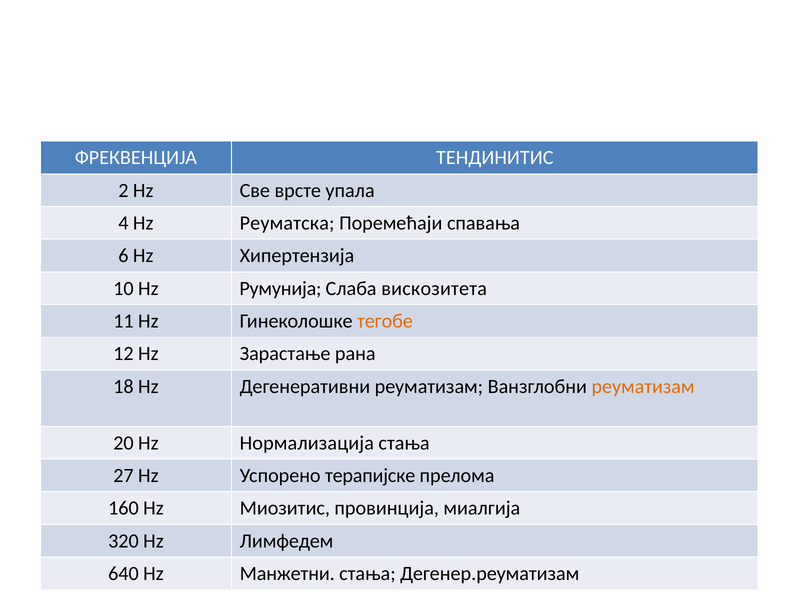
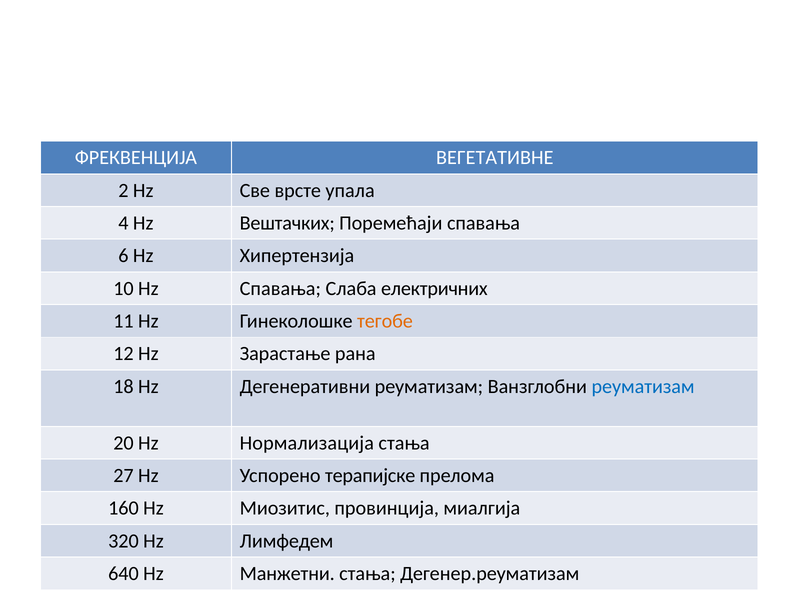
ТЕНДИНИТИС: ТЕНДИНИТИС -> ВЕГЕТАТИВНЕ (495, 158)
Реуматска: Реуматска -> Вештачких (287, 223)
Hz Румунија: Румунија -> Спавања (280, 288)
вискозитета: вискозитета -> електричних (434, 288)
реуматизам colour: orange -> blue (643, 386)
